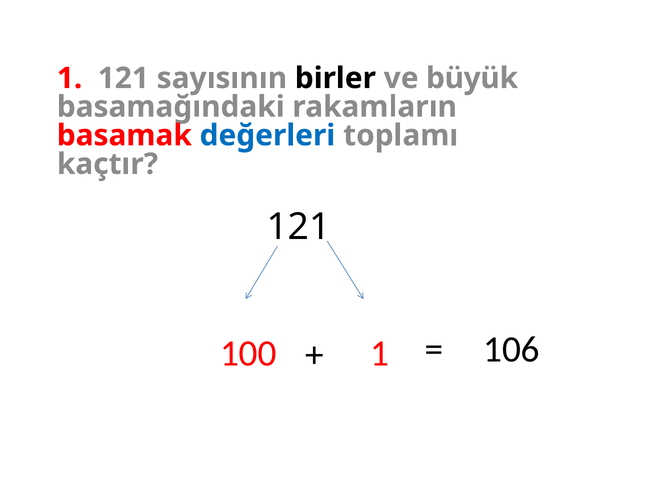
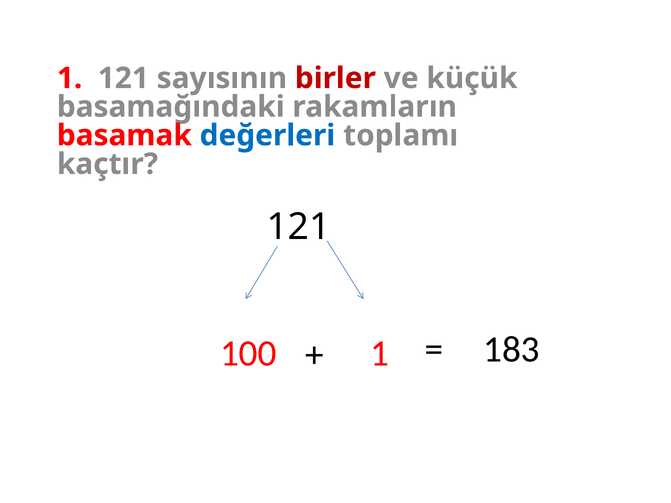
birler colour: black -> red (335, 78)
büyük: büyük -> küçük (472, 78)
106: 106 -> 183 (512, 349)
